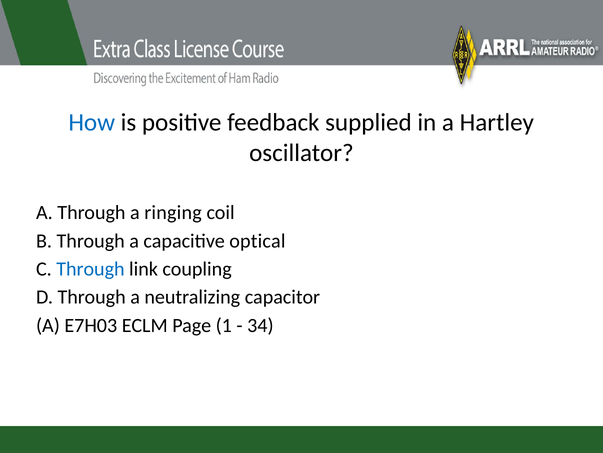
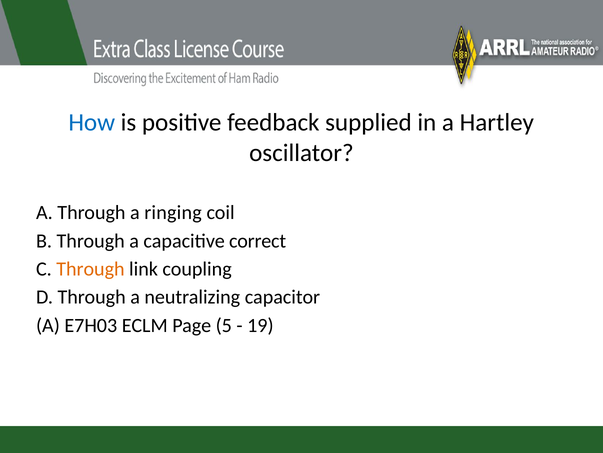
optical: optical -> correct (258, 241)
Through colour: blue -> orange (90, 269)
1: 1 -> 5 (224, 325)
34: 34 -> 19 (260, 325)
